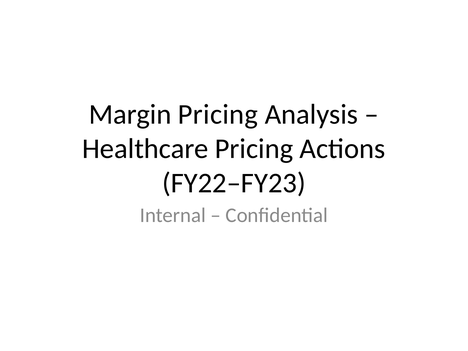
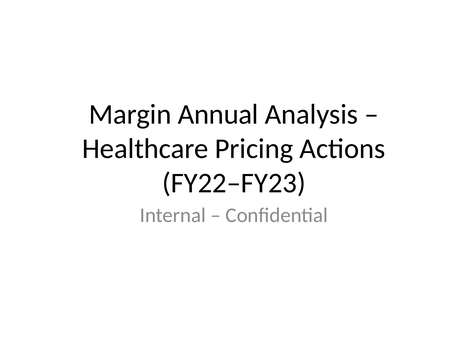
Margin Pricing: Pricing -> Annual (218, 114)
